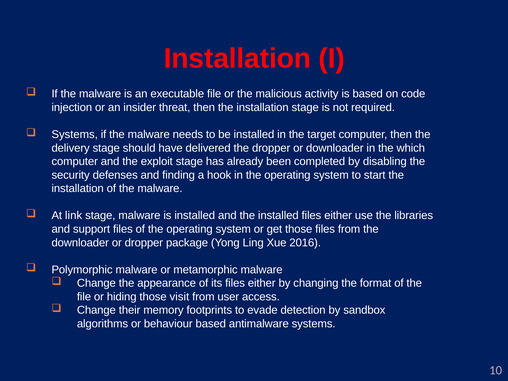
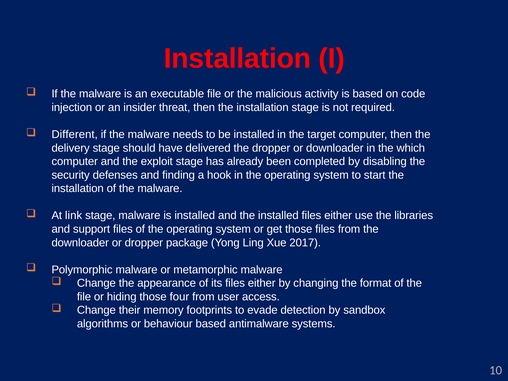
Systems: Systems -> Different (75, 134)
2016: 2016 -> 2017 (305, 243)
visit: visit -> four (179, 297)
